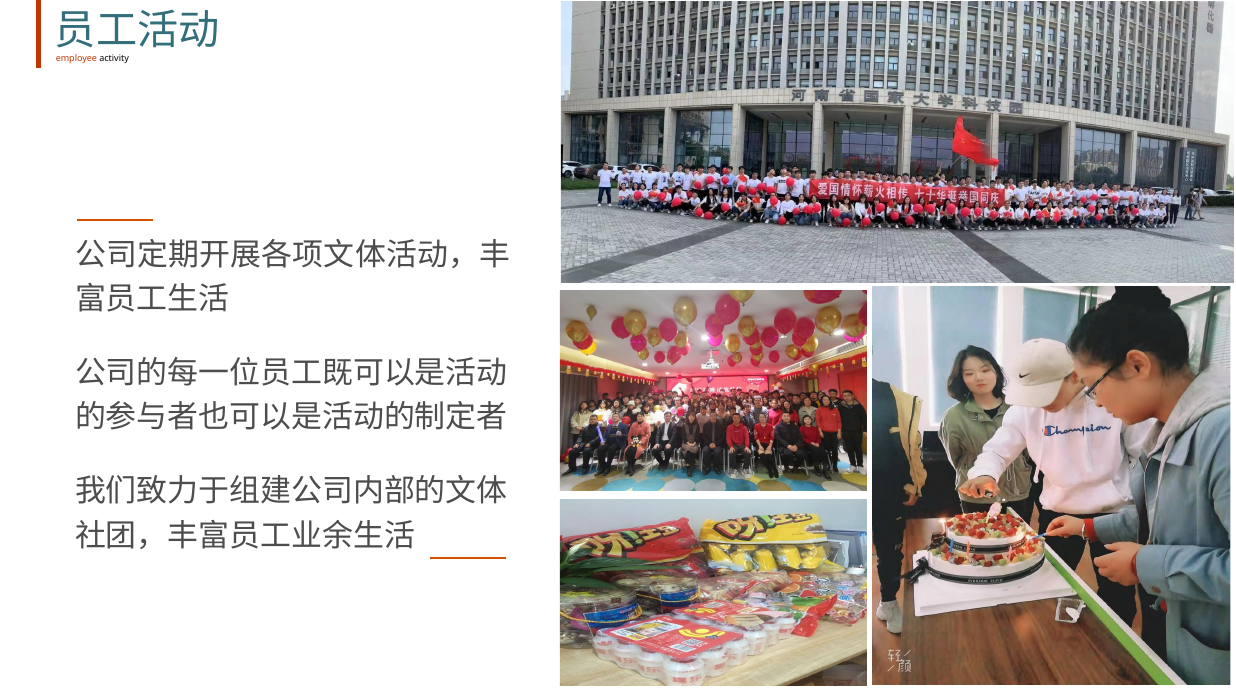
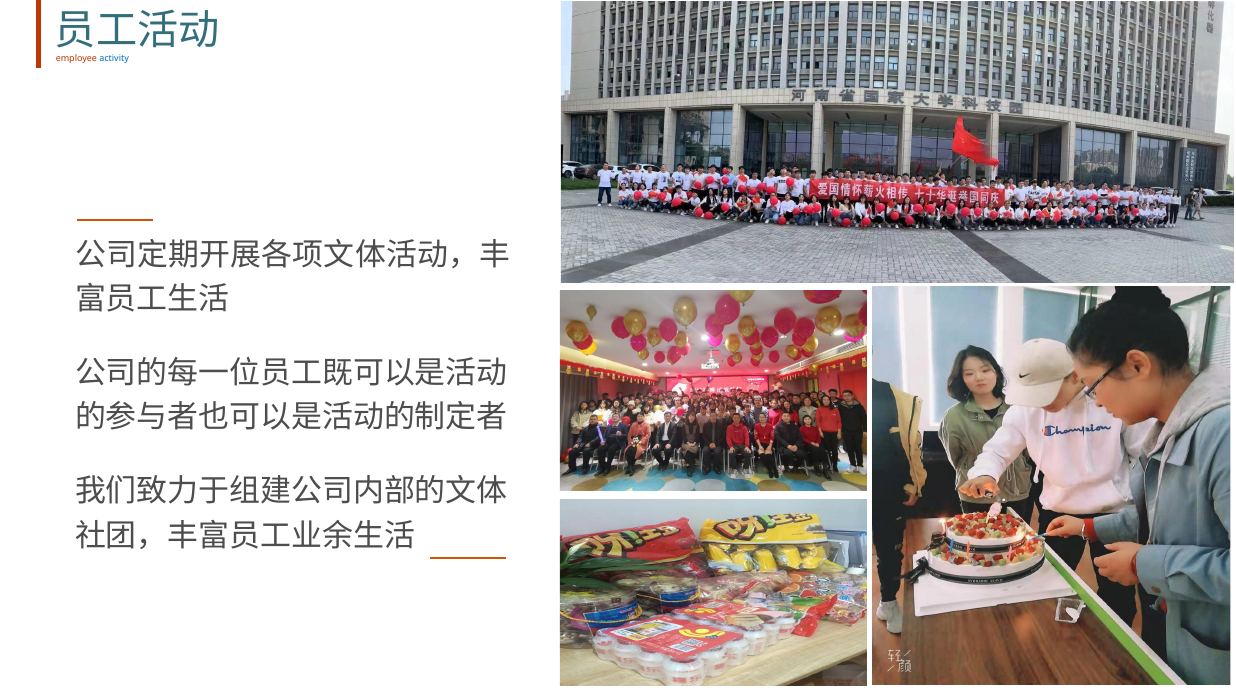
activity colour: black -> blue (114, 58)
